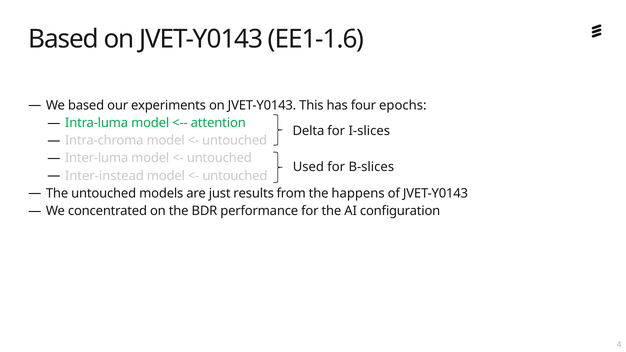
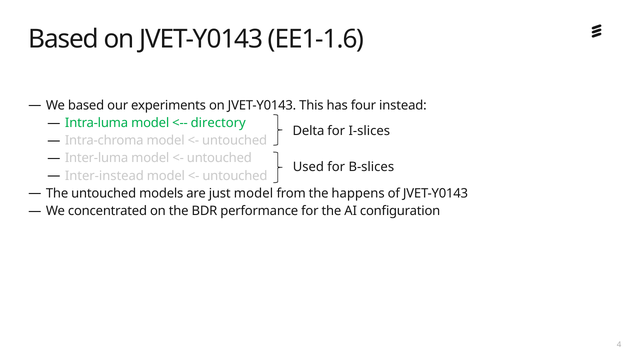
epochs: epochs -> instead (403, 105)
attention: attention -> directory (218, 123)
just results: results -> model (253, 193)
